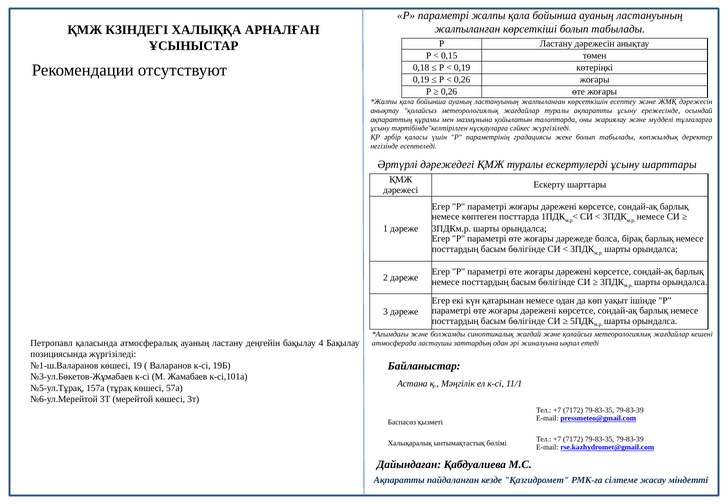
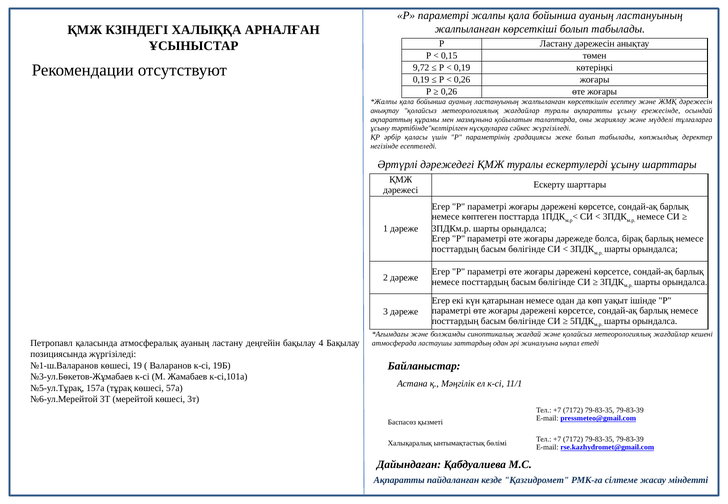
0,18: 0,18 -> 9,72 (421, 68)
